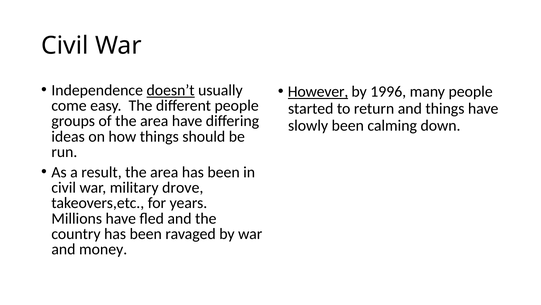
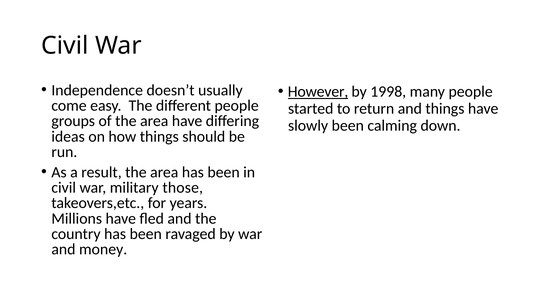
doesn’t underline: present -> none (171, 90)
1996: 1996 -> 1998 (388, 91)
drove: drove -> those (183, 187)
